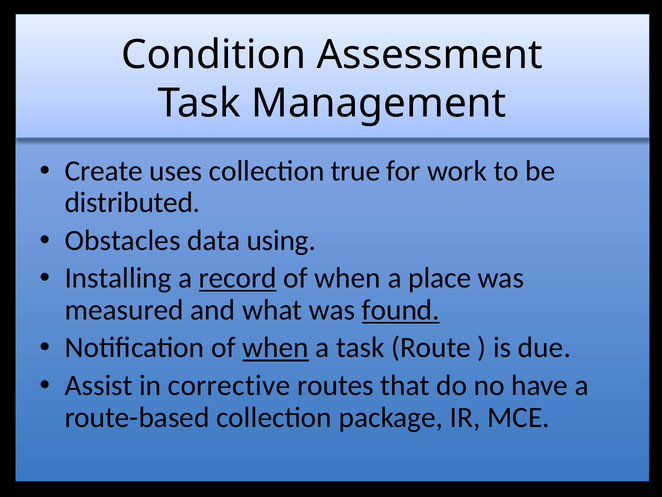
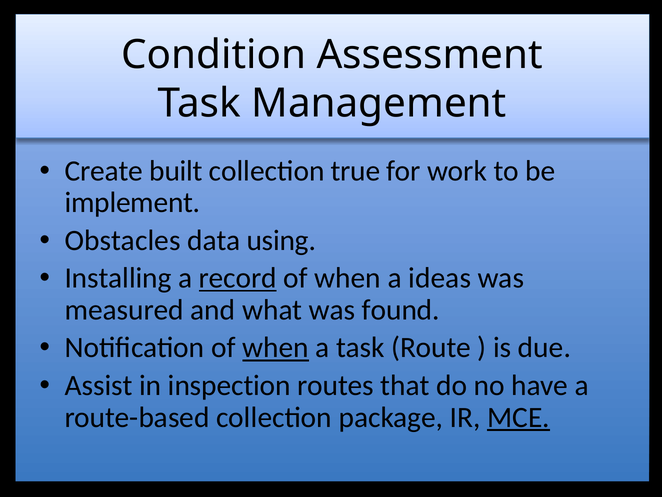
uses: uses -> built (176, 171)
distributed: distributed -> implement (132, 203)
place: place -> ideas (440, 278)
found underline: present -> none (401, 310)
corrective: corrective -> inspection (229, 385)
MCE underline: none -> present (519, 417)
